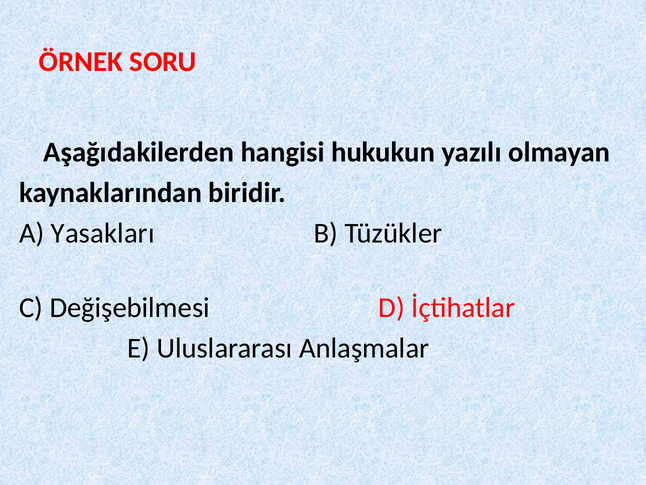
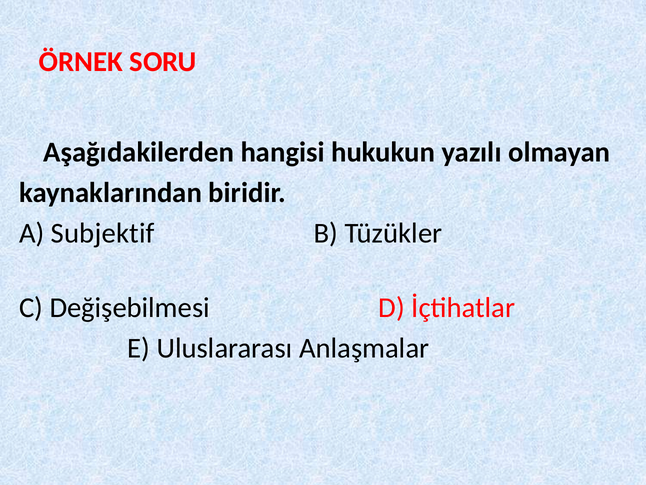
Yasakları: Yasakları -> Subjektif (103, 233)
